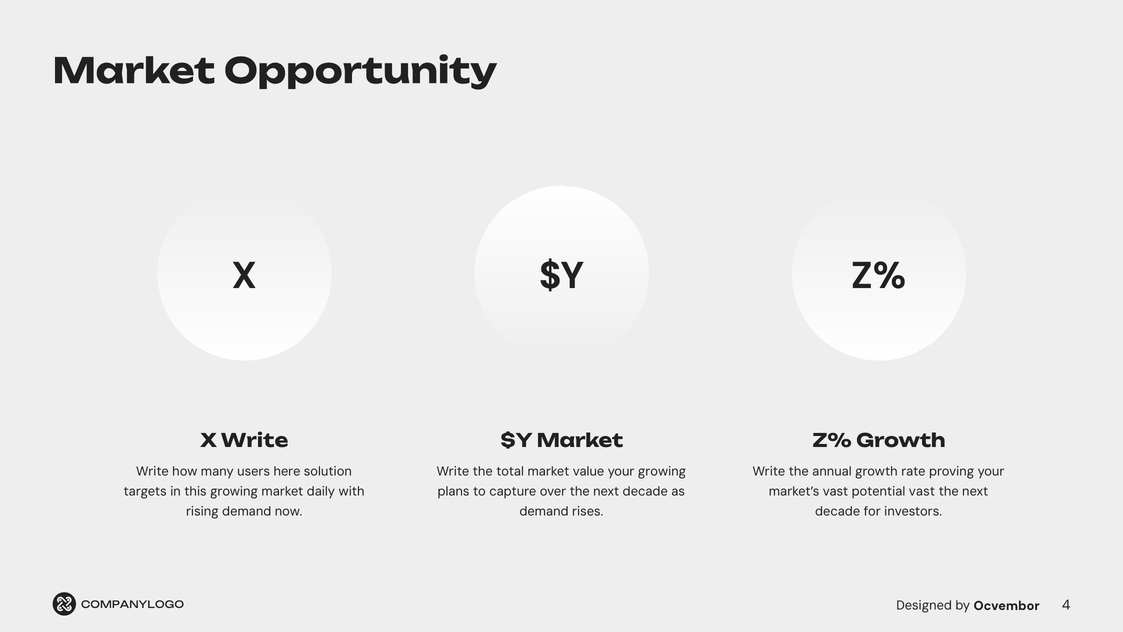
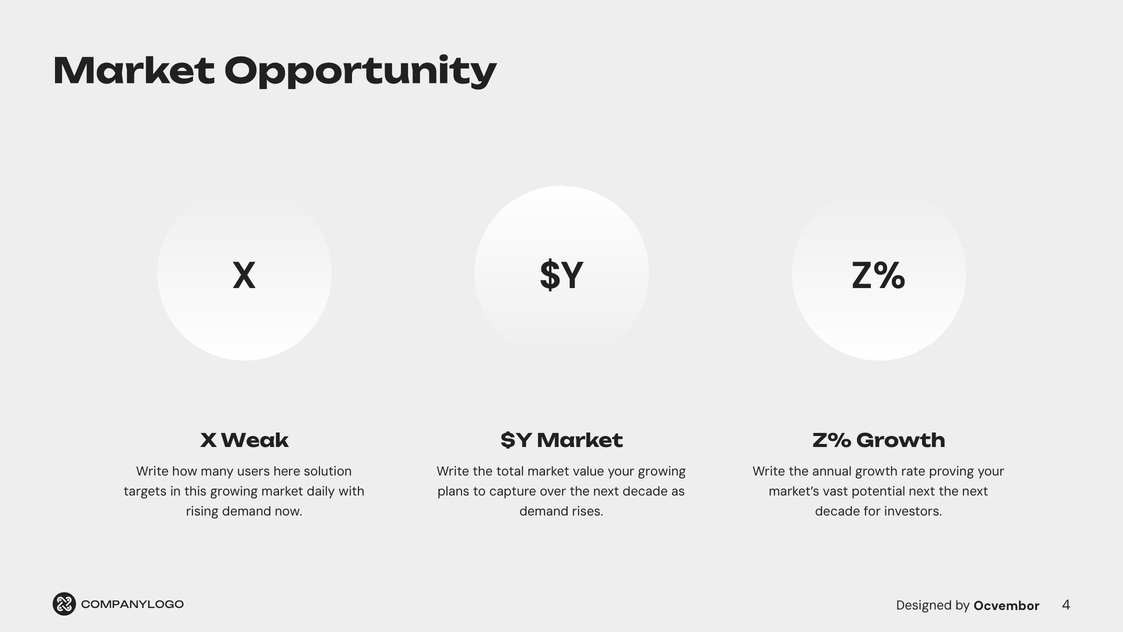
X Write: Write -> Weak (255, 441)
potential vast: vast -> next (922, 491)
